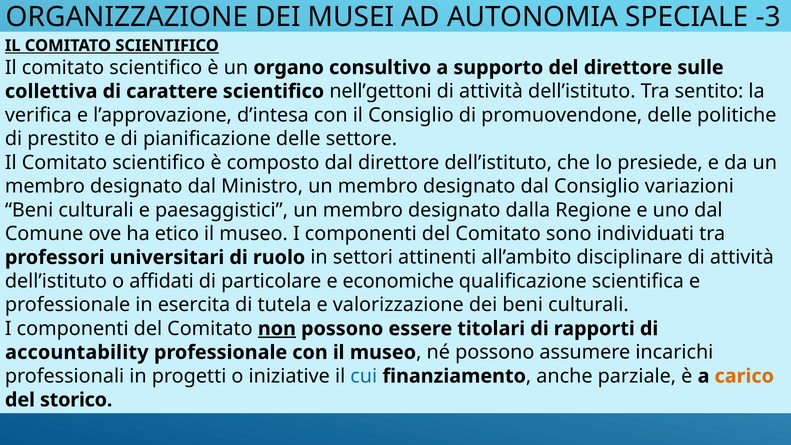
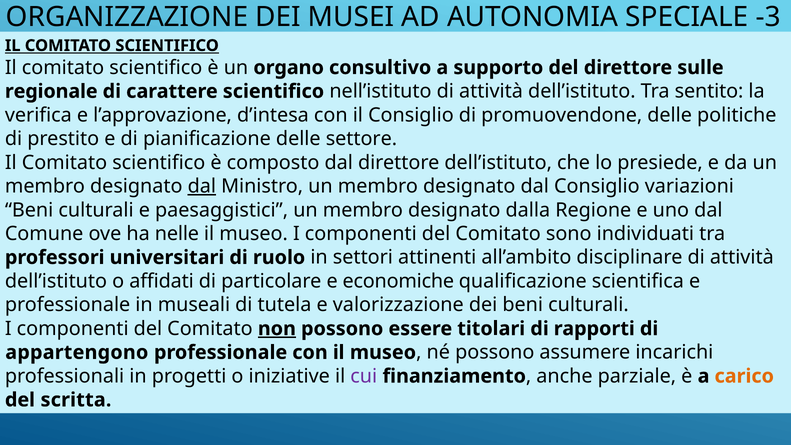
collettiva: collettiva -> regionale (51, 91)
nell’gettoni: nell’gettoni -> nell’istituto (380, 91)
dal underline: none -> present (202, 186)
etico: etico -> nelle (177, 234)
esercita: esercita -> museali (194, 305)
accountability: accountability -> appartengono (77, 352)
cui colour: blue -> purple (364, 376)
storico: storico -> scritta (76, 400)
